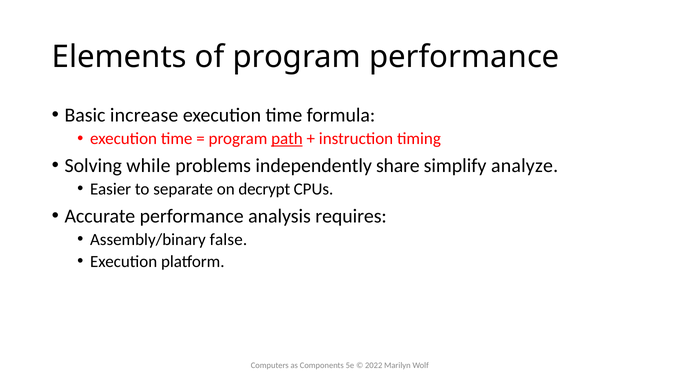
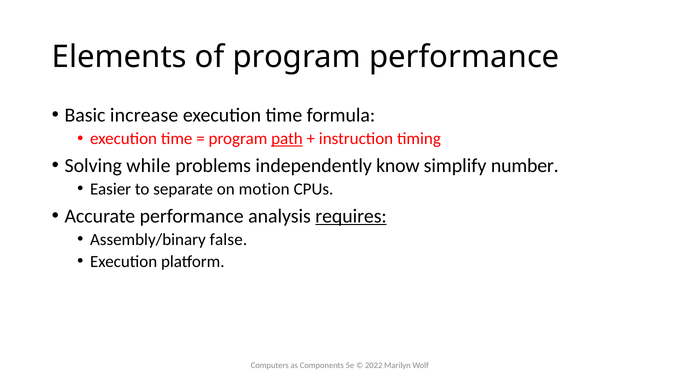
share: share -> know (398, 165)
analyze: analyze -> number (525, 165)
decrypt: decrypt -> motion (264, 189)
requires underline: none -> present (351, 216)
